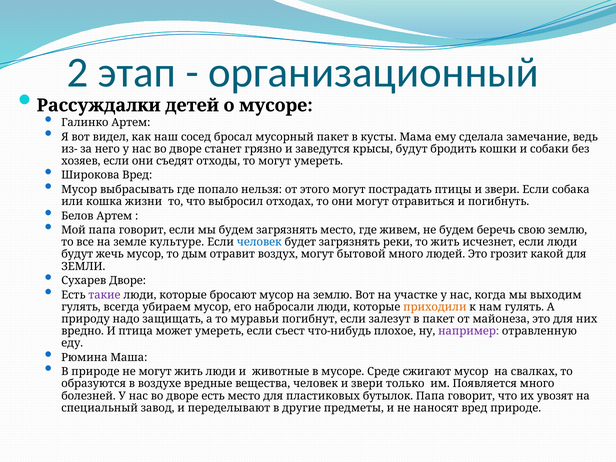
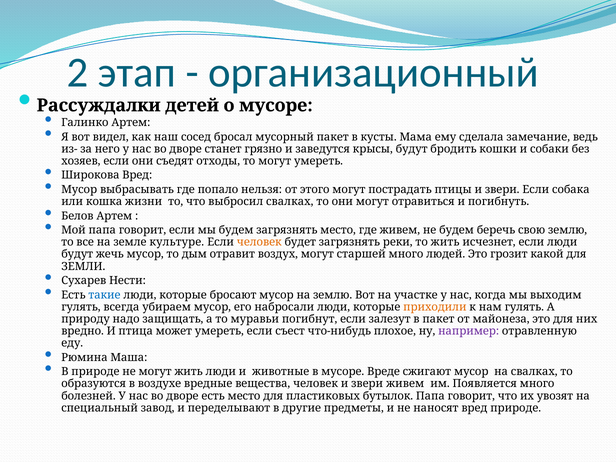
выбросил отходах: отходах -> свалках (290, 202)
человек colour: blue -> orange (259, 242)
бытовой: бытовой -> старшей (361, 254)
Сухарев Дворе: Дворе -> Нести (128, 281)
такие colour: purple -> blue (104, 295)
Среде: Среде -> Вреде (384, 372)
звери только: только -> живем (405, 384)
